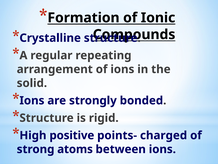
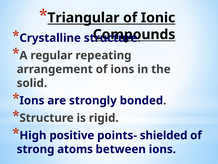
Formation: Formation -> Triangular (83, 18)
charged: charged -> shielded (164, 135)
